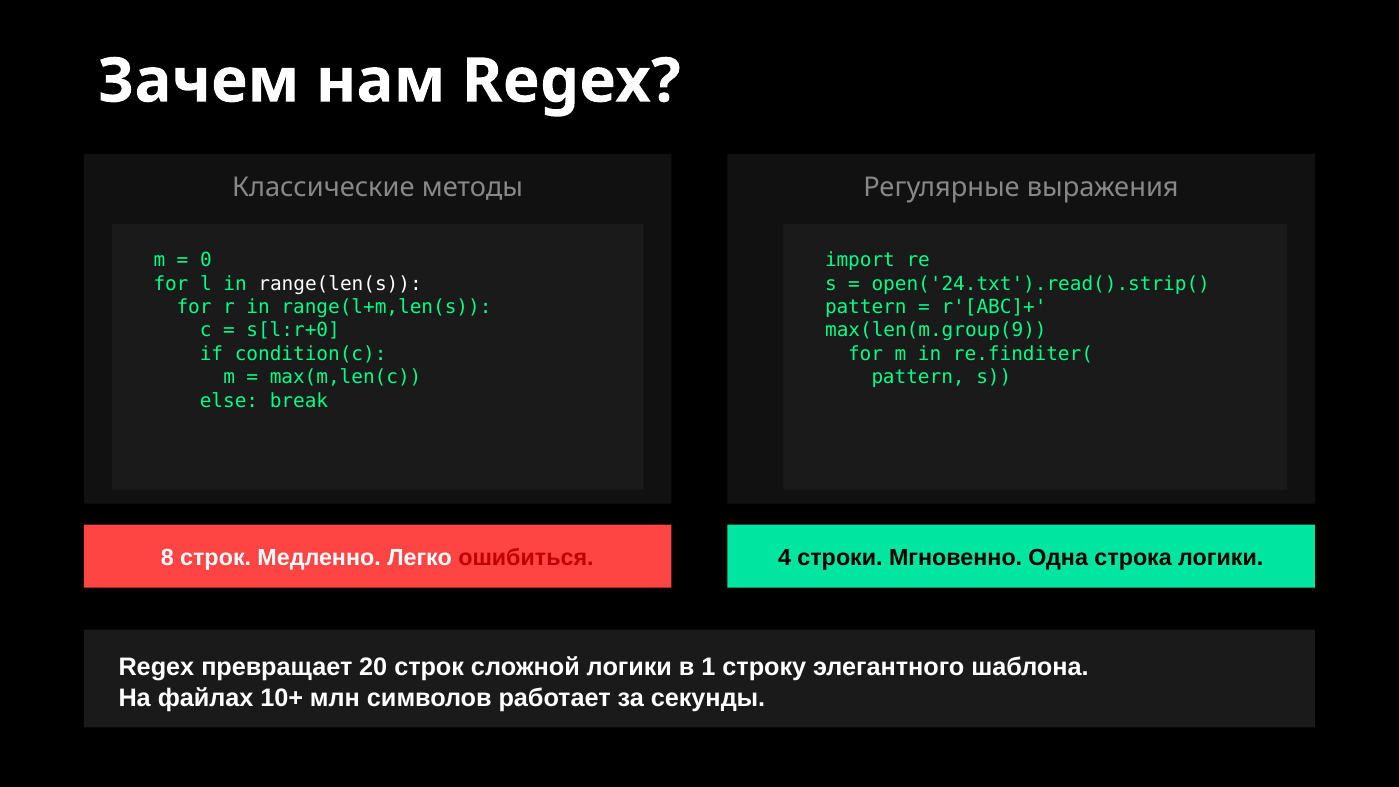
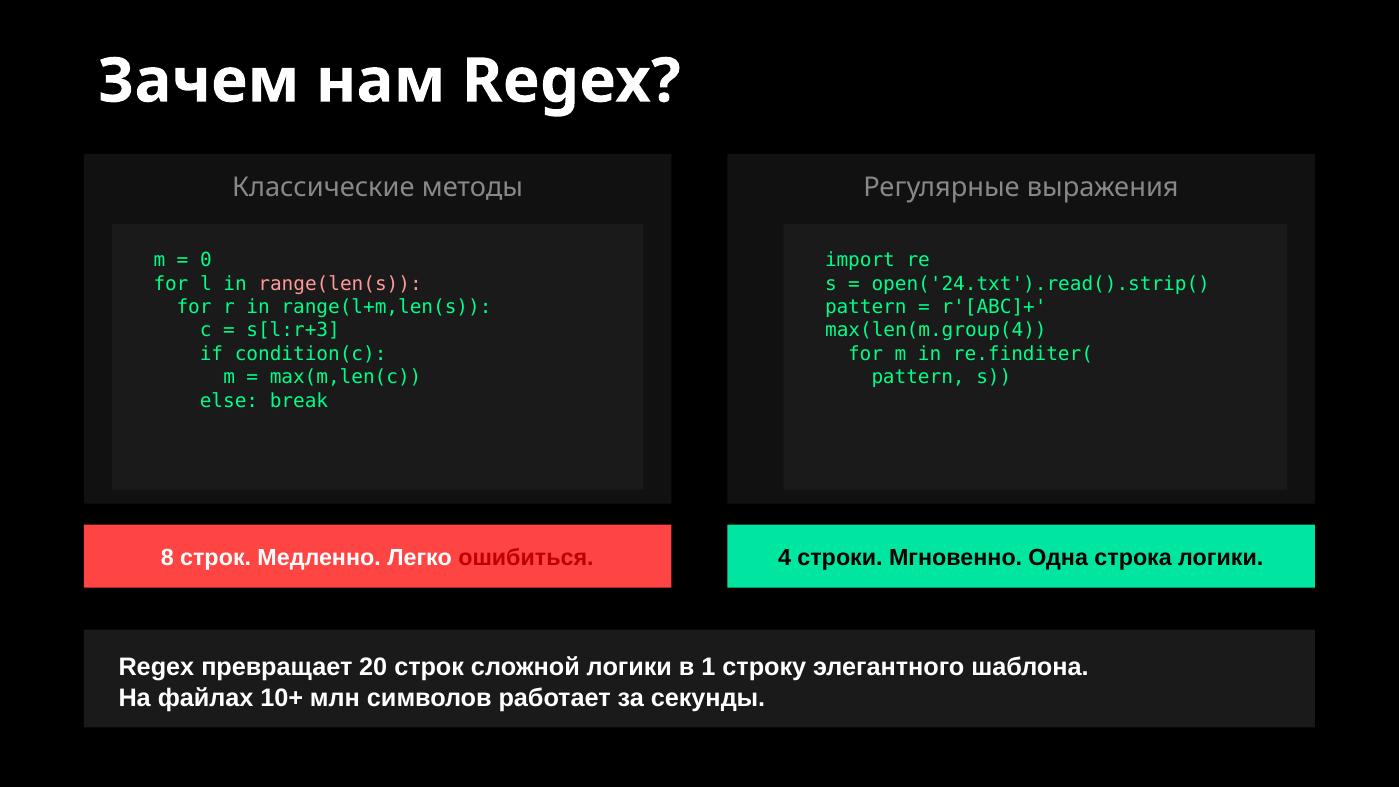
range(len(s colour: white -> pink (340, 284)
s[l:r+0: s[l:r+0 -> s[l:r+3 (293, 331)
max(len(m.group(9: max(len(m.group(9 -> max(len(m.group(4 (936, 331)
